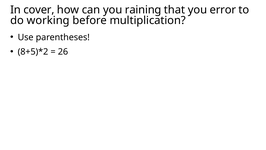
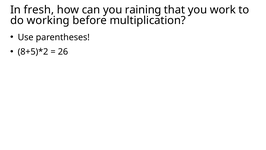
cover: cover -> fresh (39, 10)
error: error -> work (223, 10)
